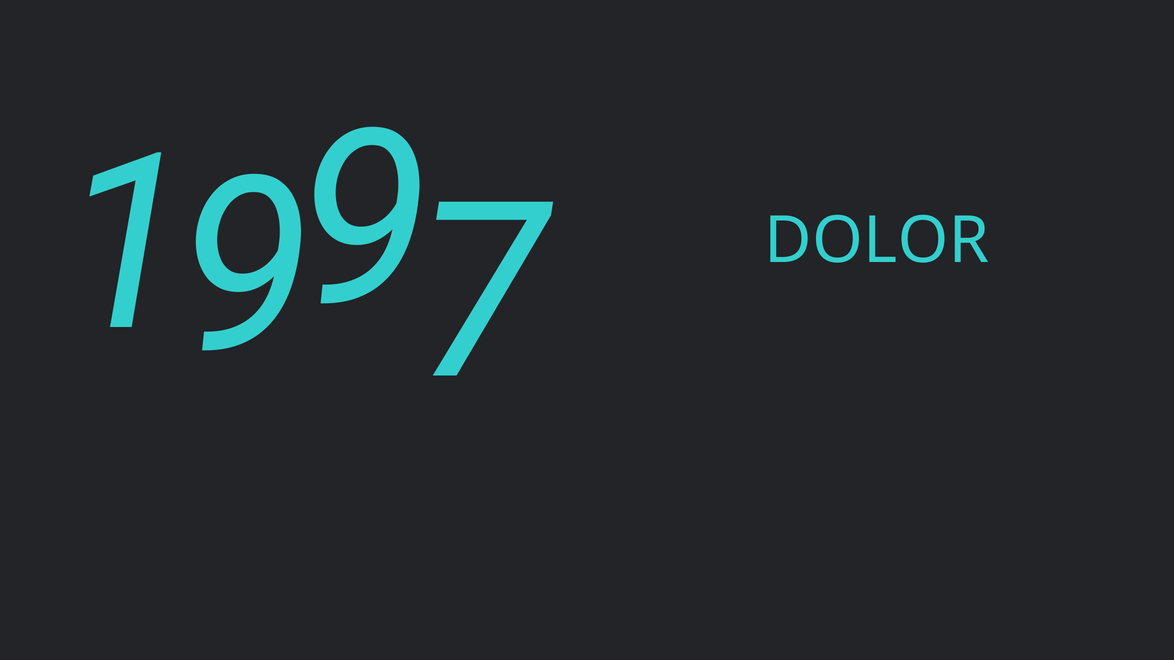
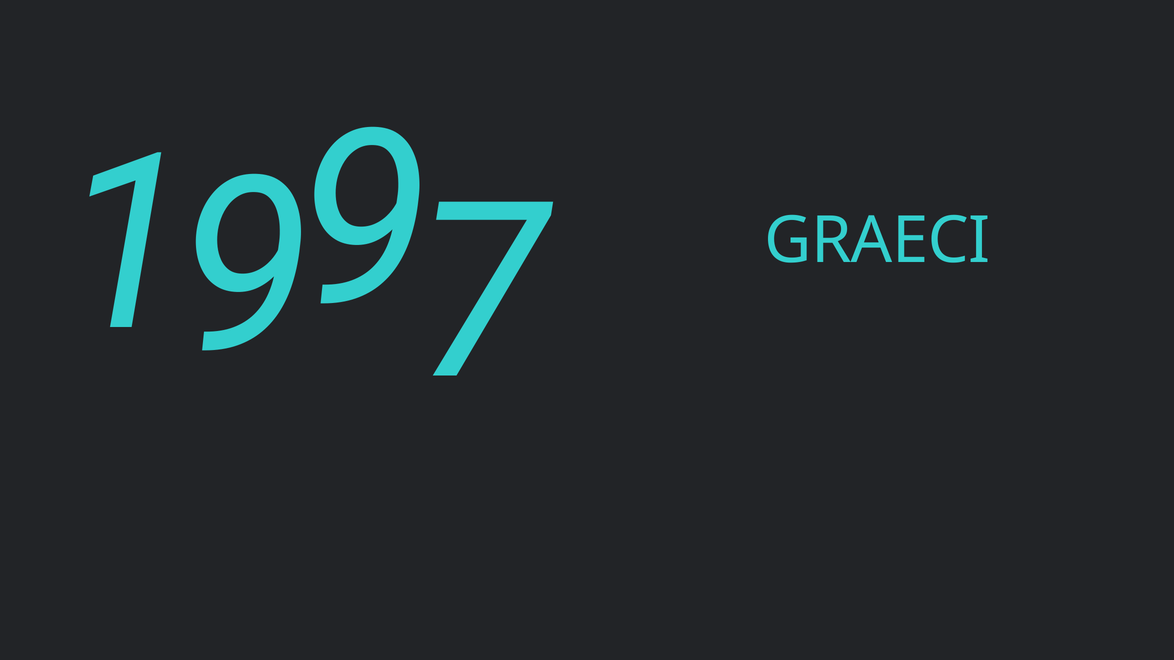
DOLOR: DOLOR -> GRAECI (877, 241)
